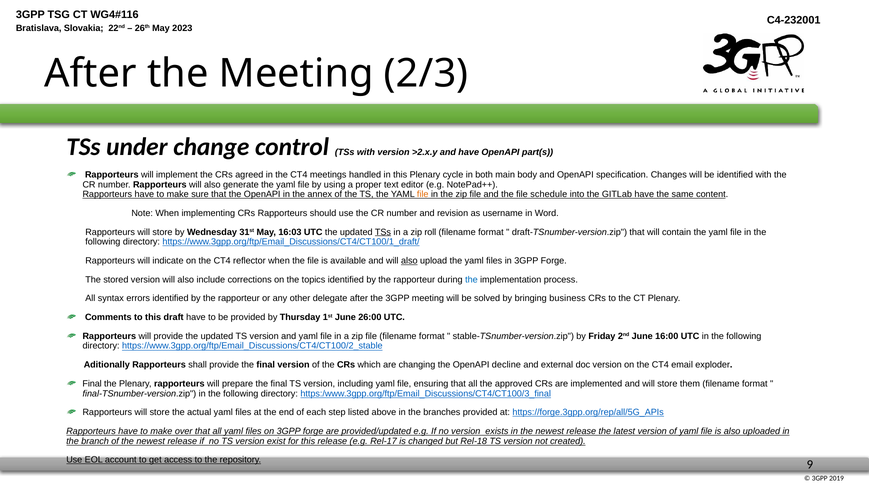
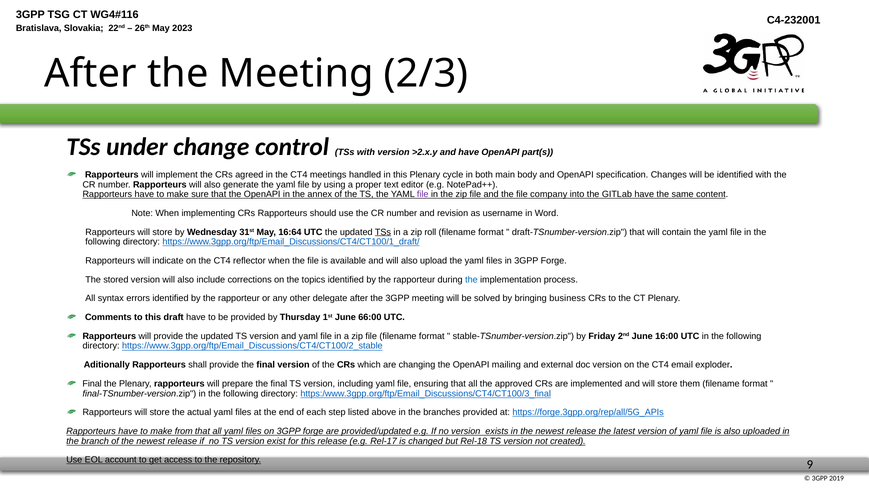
file colour: orange -> purple (423, 194)
schedule: schedule -> company (549, 194)
16:03: 16:03 -> 16:64 (290, 232)
also underline: present -> none (409, 261)
26:00: 26:00 -> 66:00 (370, 317)
decline: decline -> mailing (506, 365)
over: over -> from (184, 431)
